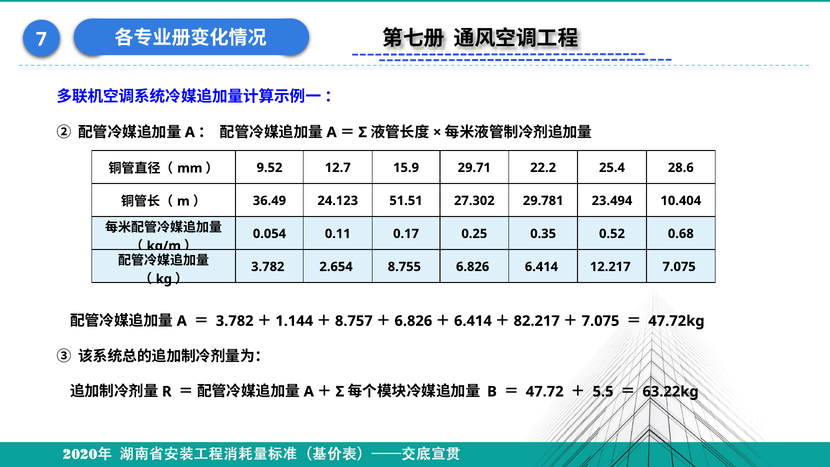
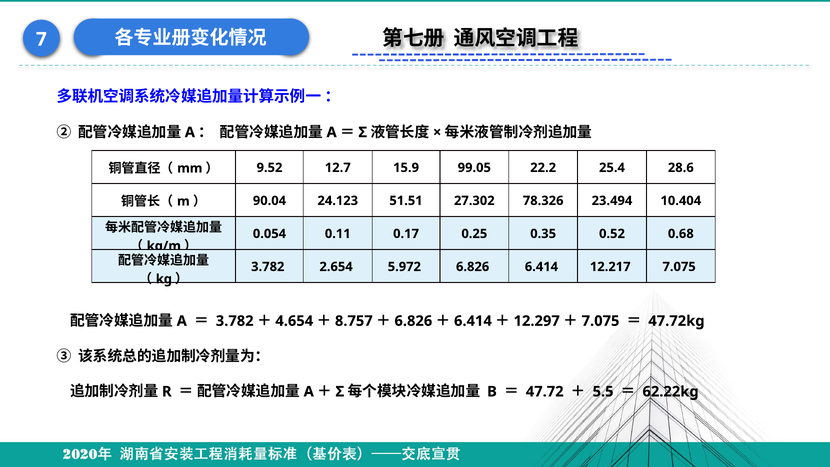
29.71: 29.71 -> 99.05 (474, 168)
36.49: 36.49 -> 90.04 (269, 201)
29.781: 29.781 -> 78.326 (543, 201)
8.755: 8.755 -> 5.972 (404, 267)
1.144: 1.144 -> 4.654 (294, 321)
82.217: 82.217 -> 12.297 (537, 321)
63.22kg: 63.22kg -> 62.22kg (671, 391)
